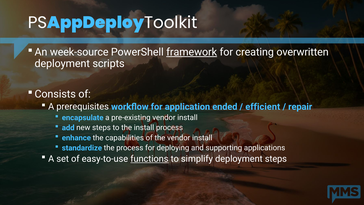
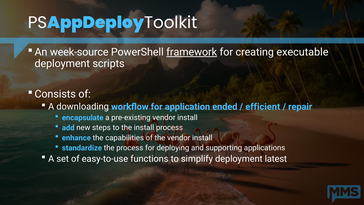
overwritten: overwritten -> executable (302, 52)
prerequisites: prerequisites -> downloading (83, 107)
functions underline: present -> none (149, 159)
deployment steps: steps -> latest (276, 159)
